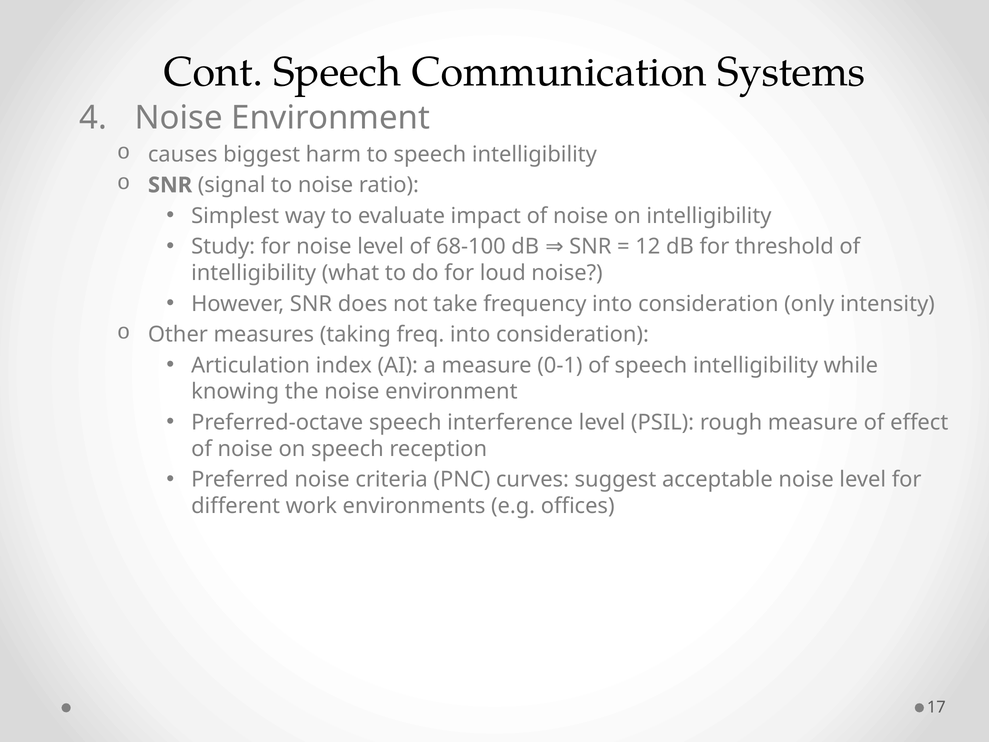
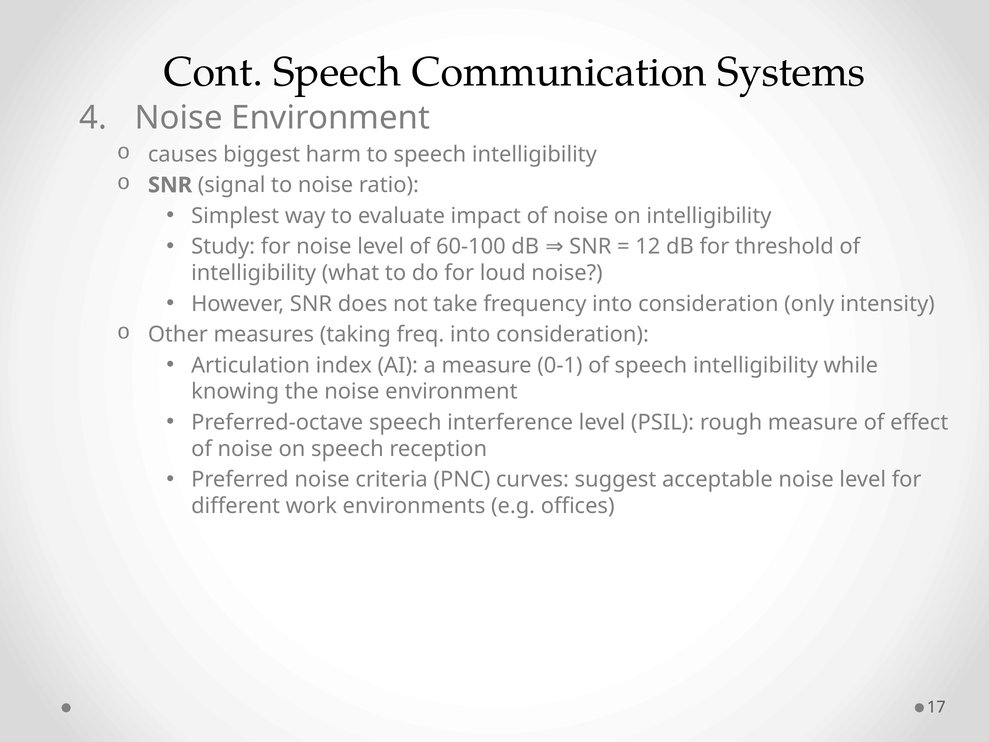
68-100: 68-100 -> 60-100 (471, 247)
